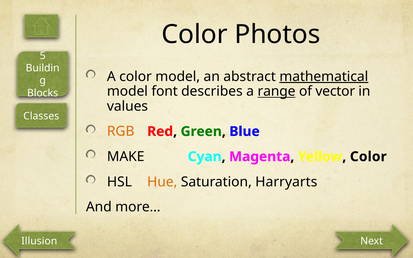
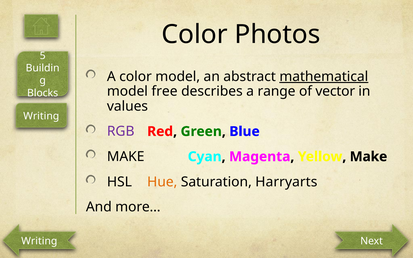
font: font -> free (165, 91)
range underline: present -> none (277, 91)
Classes: Classes -> Writing (41, 116)
RGB colour: orange -> purple (121, 132)
Yellow Color: Color -> Make (368, 157)
Illusion: Illusion -> Writing (39, 241)
